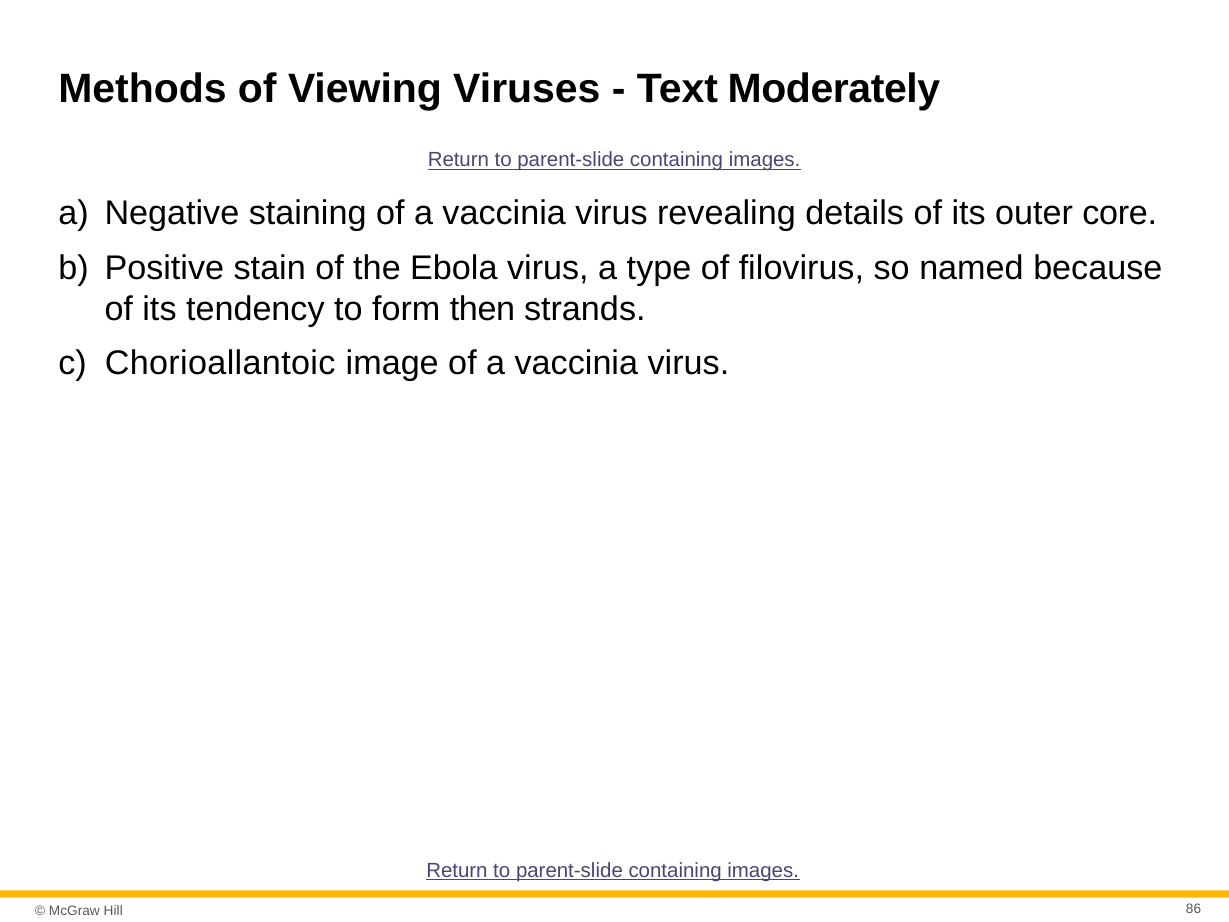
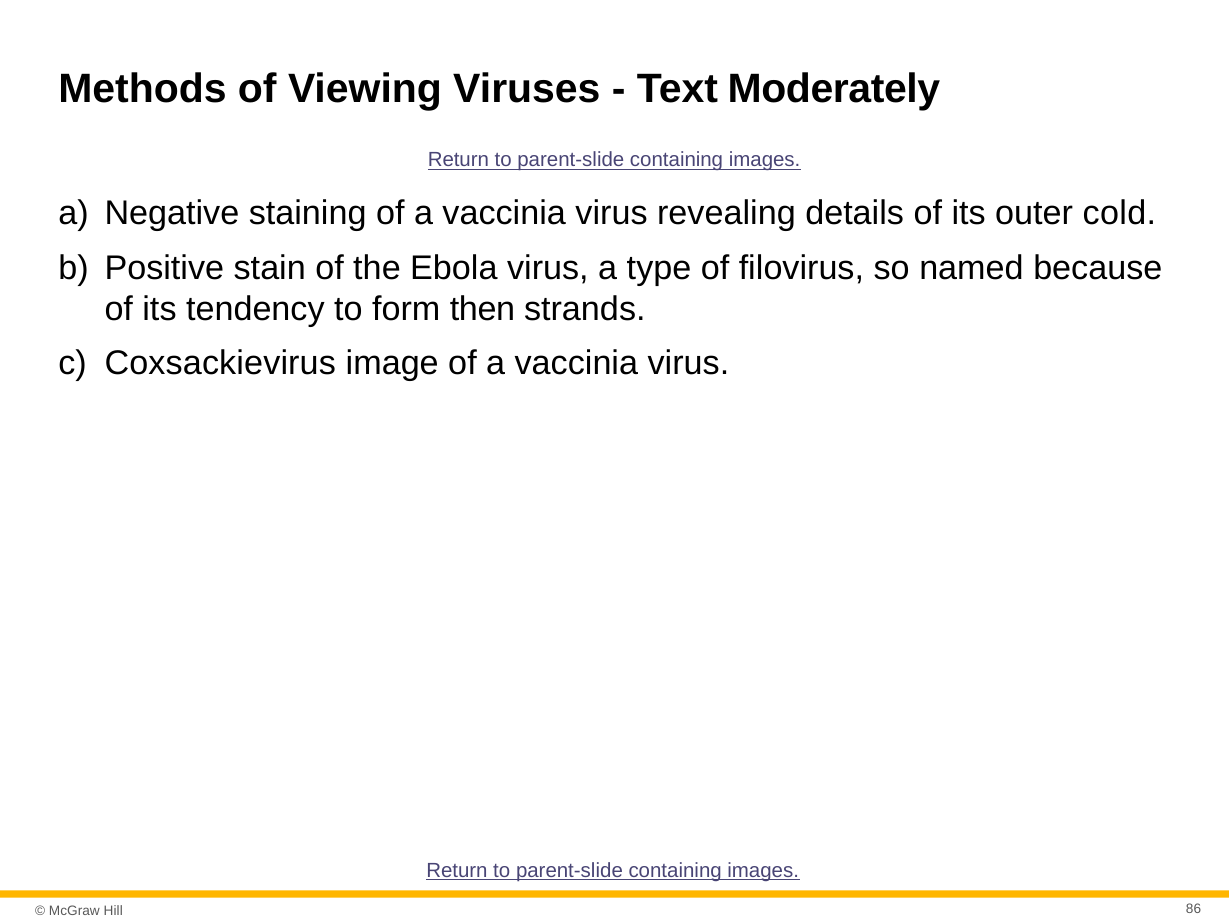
core: core -> cold (1119, 213)
Chorioallantoic: Chorioallantoic -> Coxsackievirus (220, 364)
